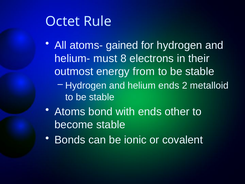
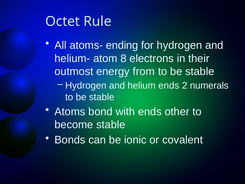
gained: gained -> ending (122, 45)
must: must -> atom (105, 58)
metalloid: metalloid -> numerals (209, 85)
